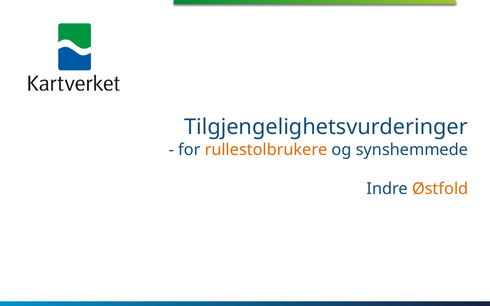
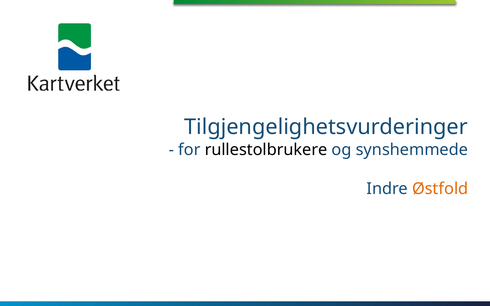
rullestolbrukere colour: orange -> black (266, 150)
